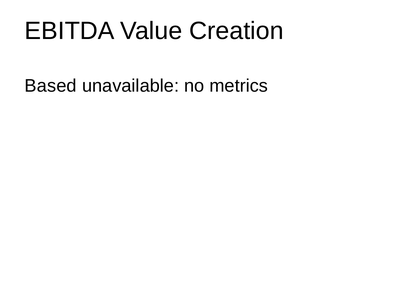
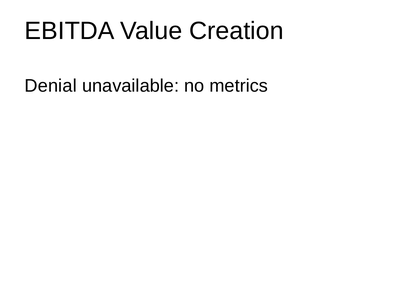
Based: Based -> Denial (51, 86)
